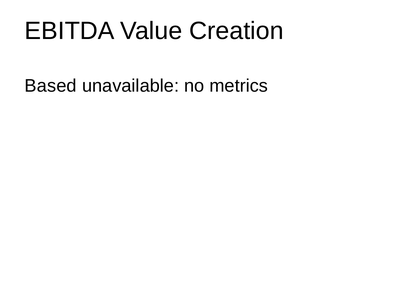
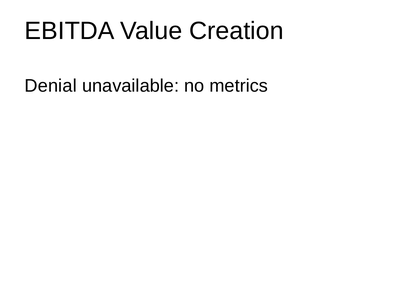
Based: Based -> Denial (51, 86)
